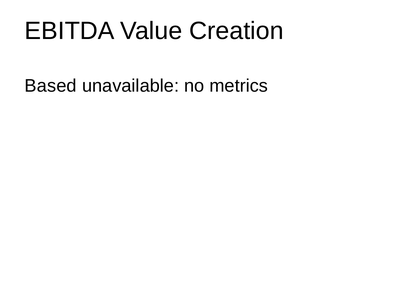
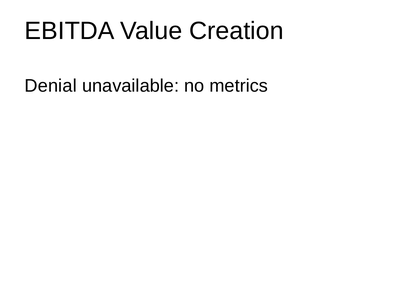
Based: Based -> Denial (51, 86)
